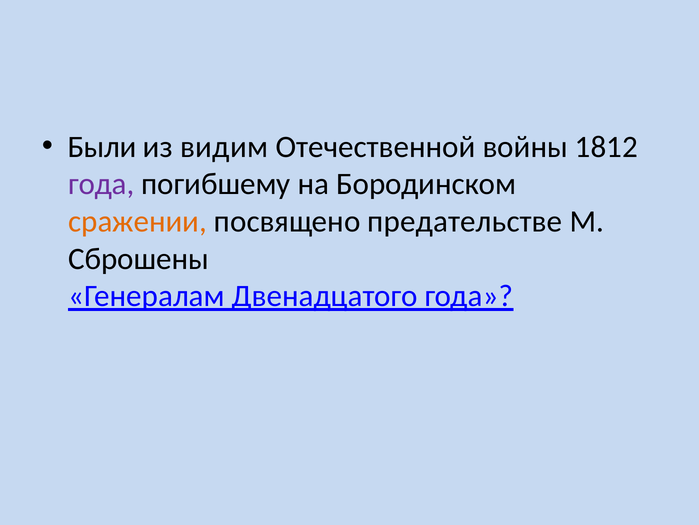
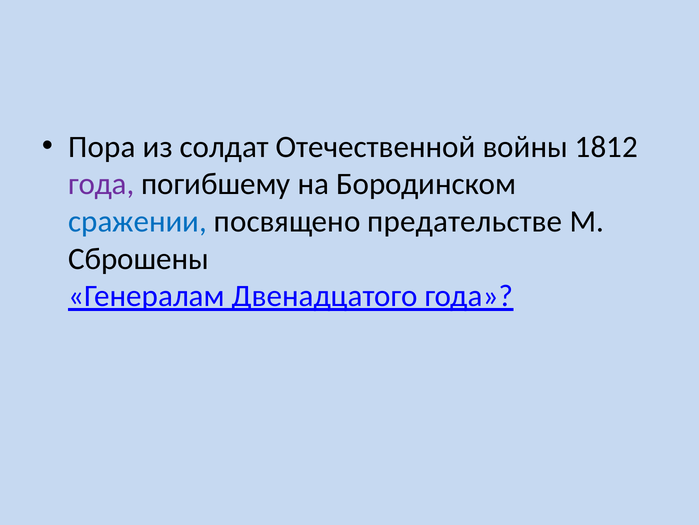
Были: Были -> Пора (102, 147)
видим: видим -> солдат (224, 147)
сражении colour: orange -> blue (138, 221)
